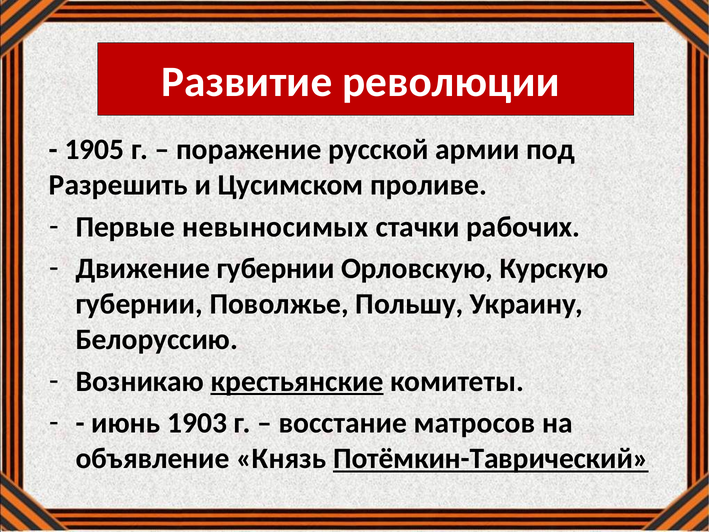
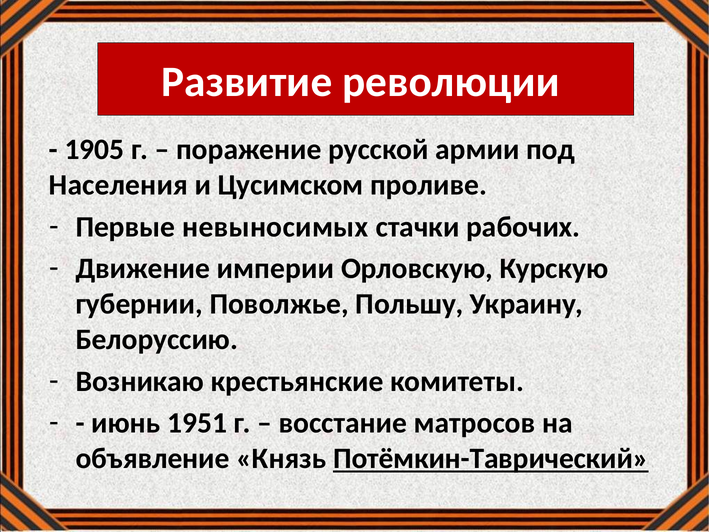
Разрешить: Разрешить -> Населения (118, 185)
Движение губернии: губернии -> империи (275, 269)
крестьянские underline: present -> none (297, 381)
1903: 1903 -> 1951 (197, 423)
